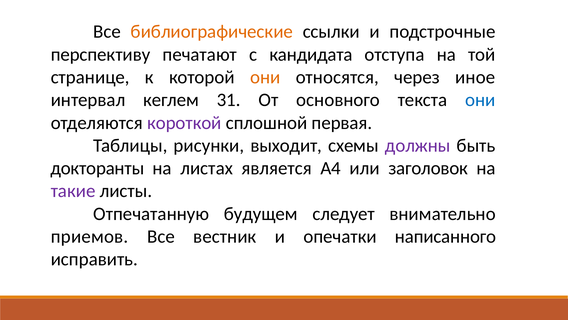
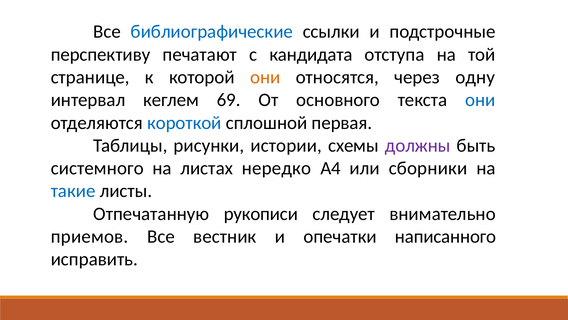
библиографические colour: orange -> blue (212, 32)
иное: иное -> одну (475, 77)
31: 31 -> 69 (229, 100)
короткой colour: purple -> blue (184, 123)
выходит: выходит -> истории (286, 145)
докторанты: докторанты -> системного (97, 168)
является: является -> нередко (277, 168)
заголовок: заголовок -> сборники (428, 168)
такие colour: purple -> blue (73, 191)
будущем: будущем -> рукописи (261, 213)
